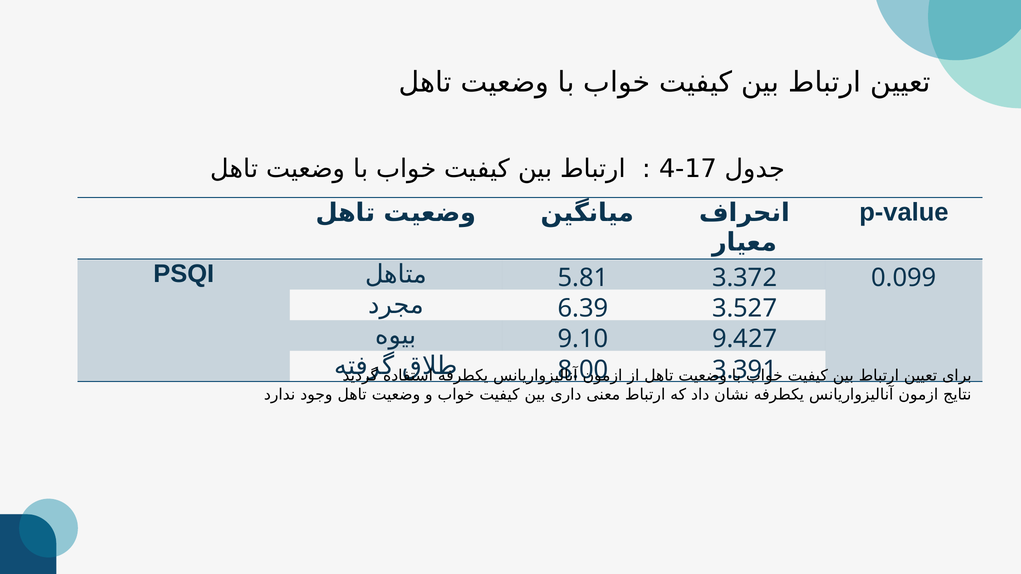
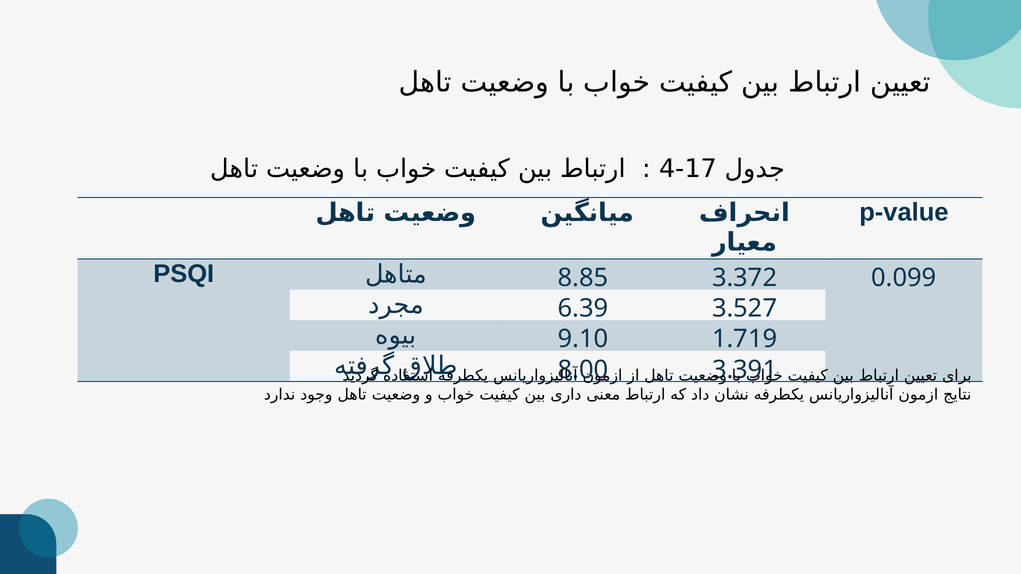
5.81: 5.81 -> 8.85 (583, 278)
9.427: 9.427 -> 1.719 (745, 339)
